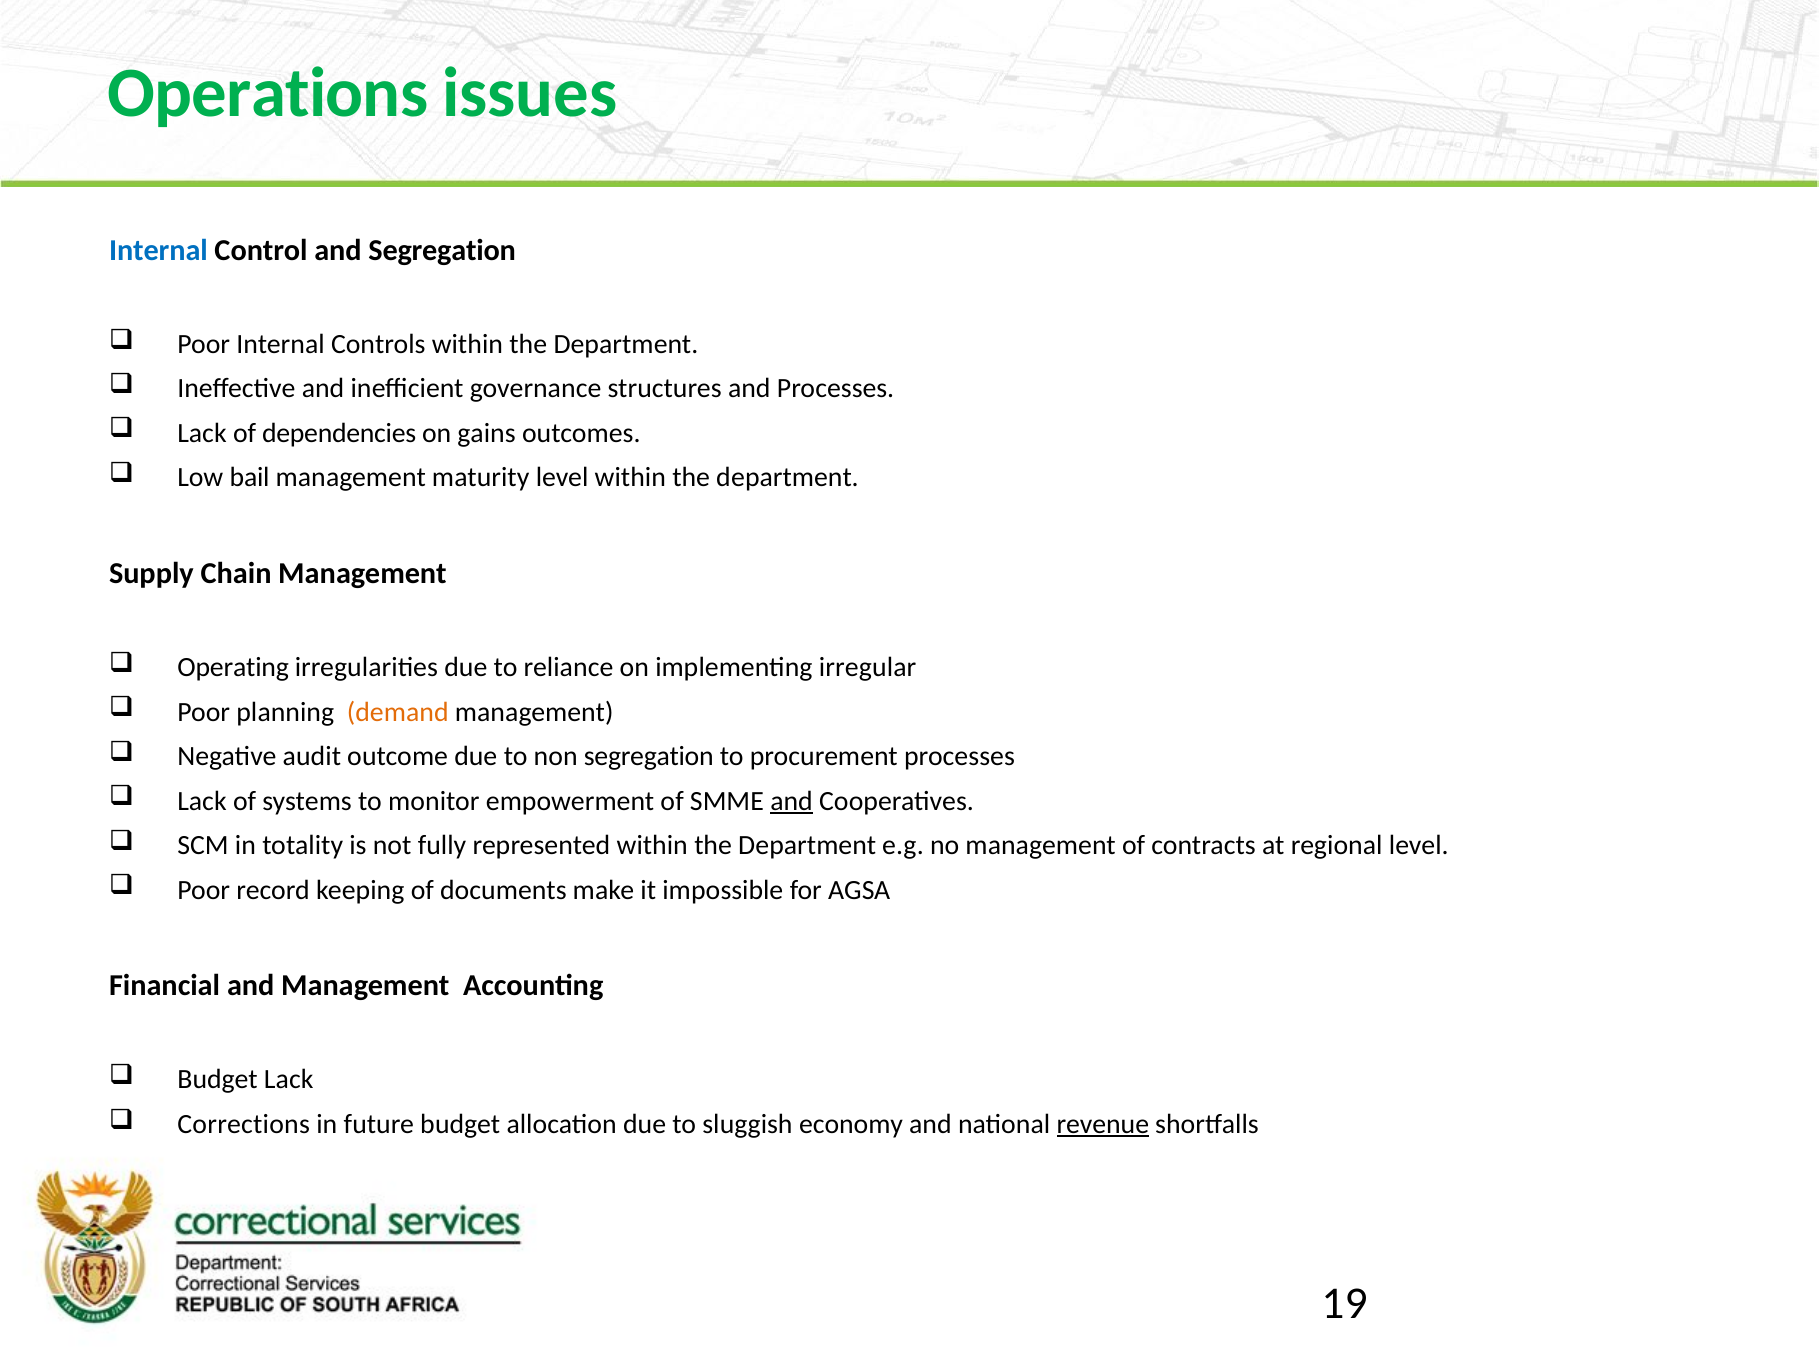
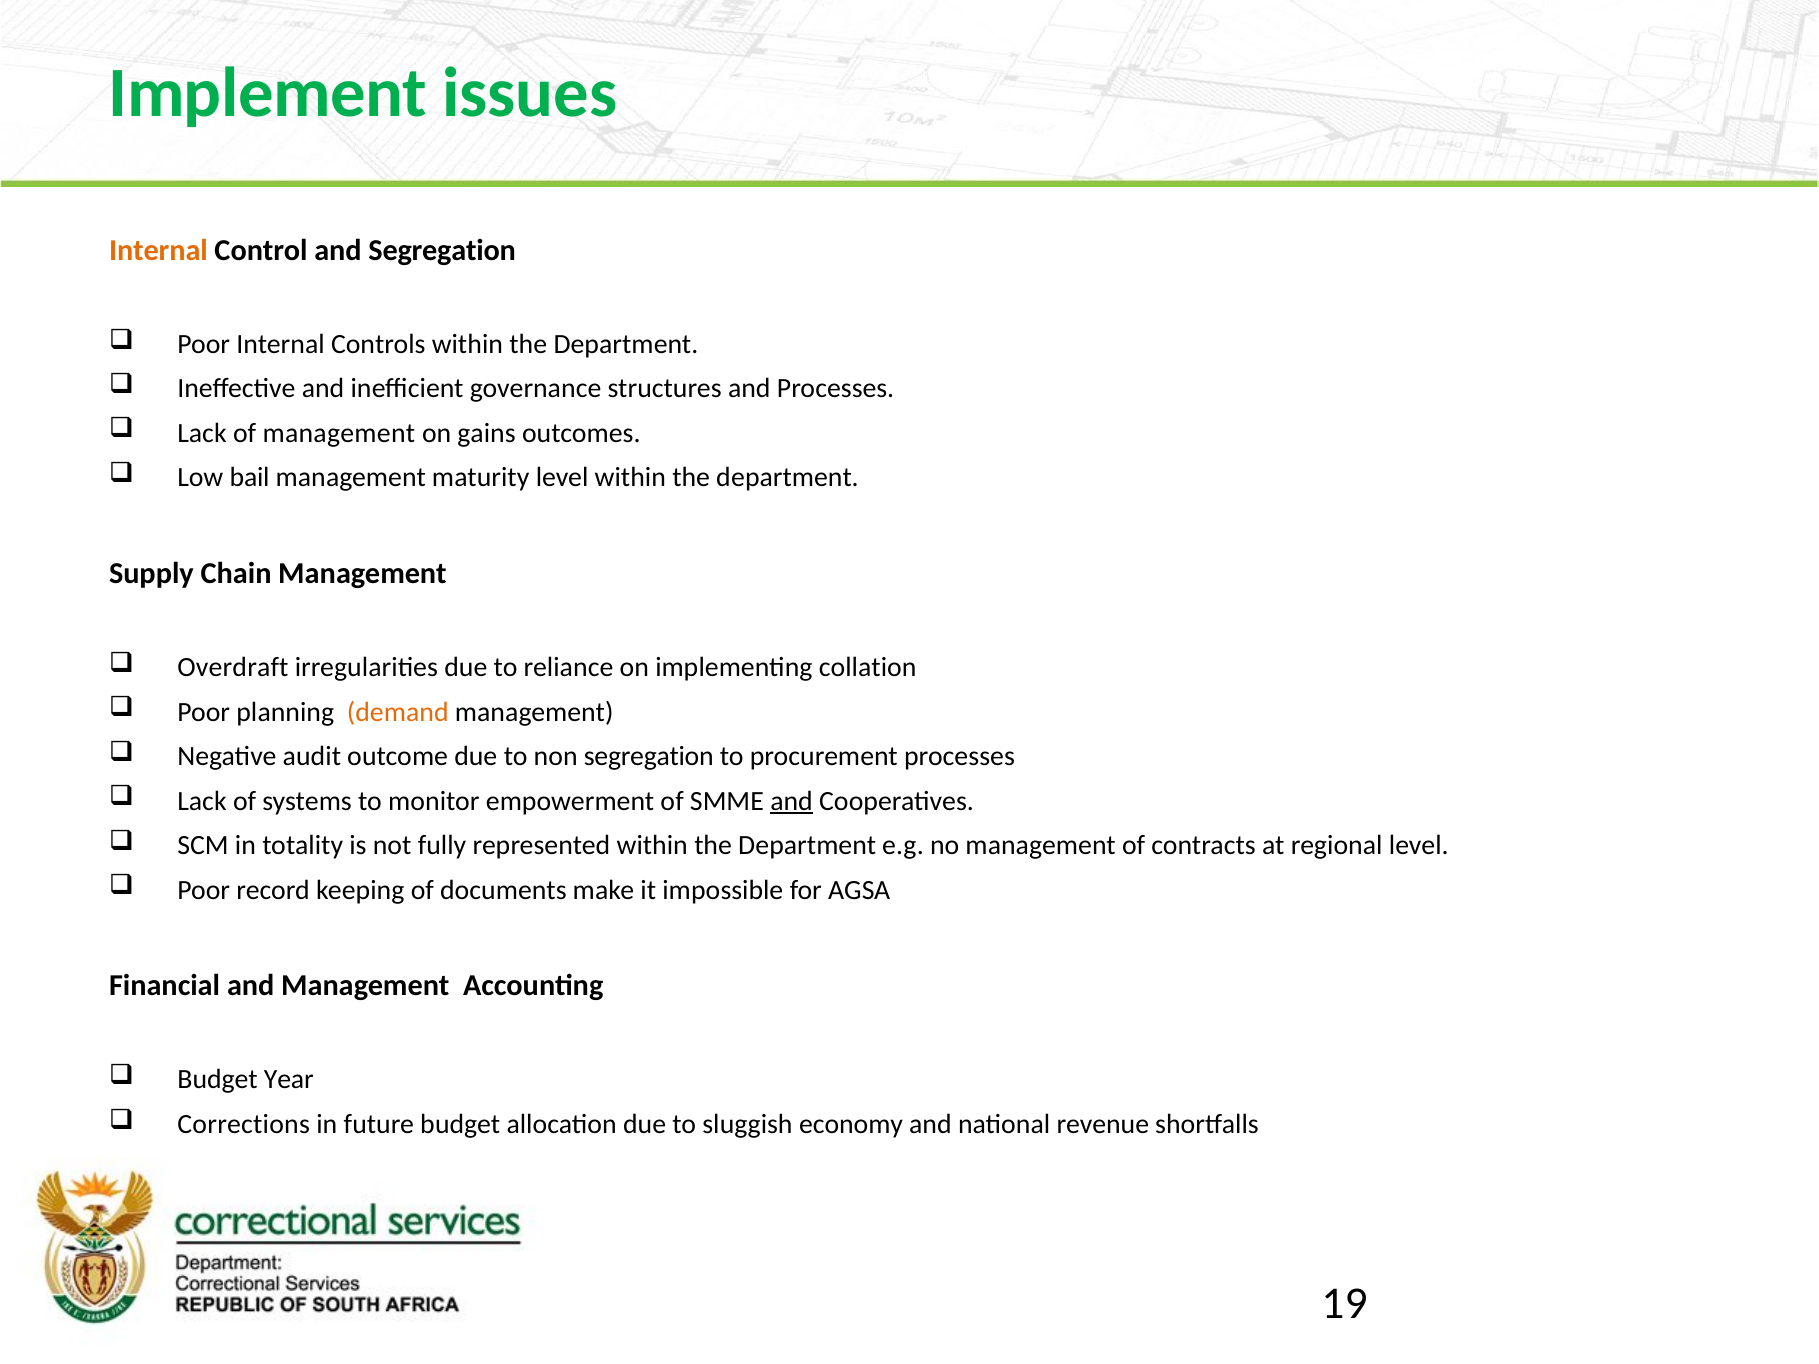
Operations: Operations -> Implement (268, 93)
Internal colour: blue -> orange (158, 250)
of dependencies: dependencies -> management (339, 433)
Operating: Operating -> Overdraft (233, 668)
irregular: irregular -> collation (868, 668)
Budget Lack: Lack -> Year (289, 1080)
revenue underline: present -> none (1103, 1124)
